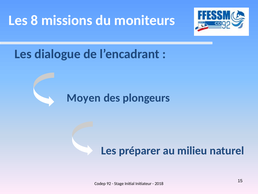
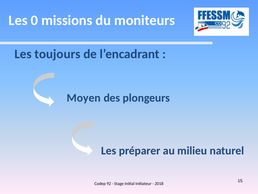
8: 8 -> 0 (34, 20)
dialogue: dialogue -> toujours (57, 54)
